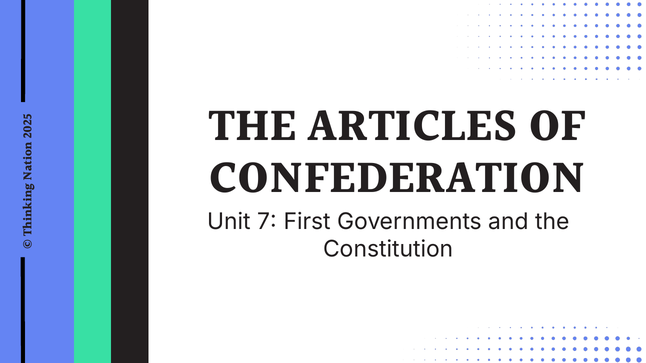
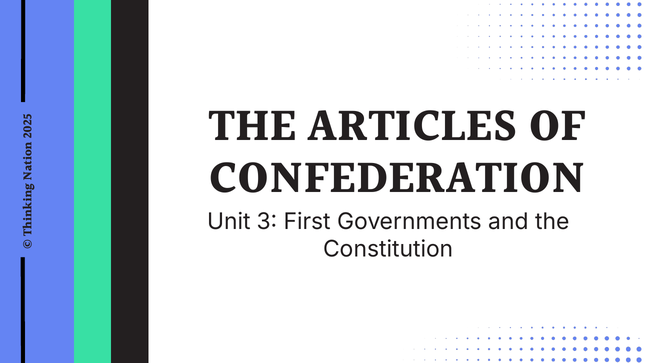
7: 7 -> 3 (267, 222)
